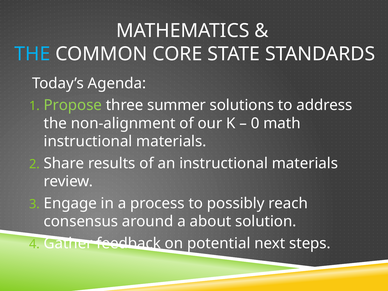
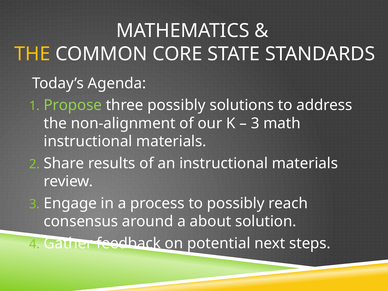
THE colour: light blue -> yellow (32, 54)
three summer: summer -> possibly (176, 105)
0: 0 -> 3 (255, 123)
